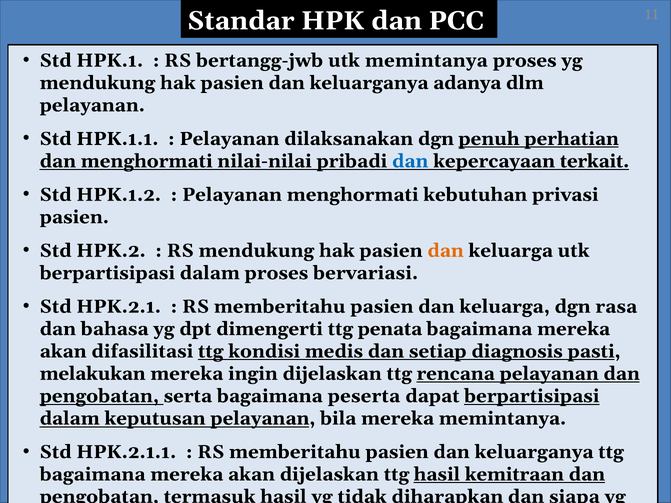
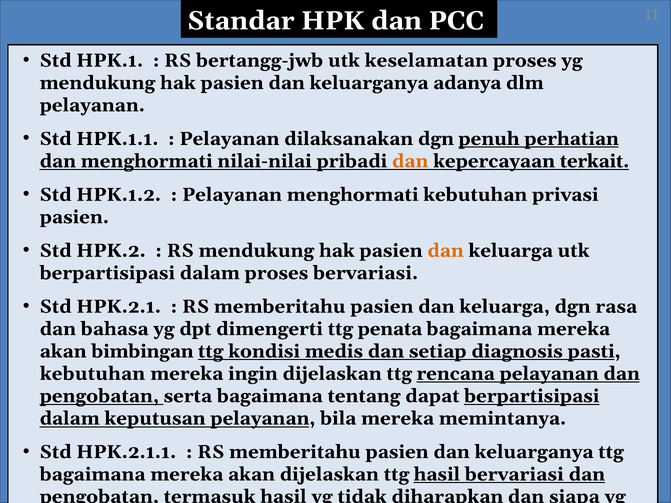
utk memintanya: memintanya -> keselamatan (426, 61)
dan colour: blue -> orange (410, 161)
difasilitasi: difasilitasi -> bimbingan (142, 351)
melakukan: melakukan -> kebutuhan (92, 374)
peserta: peserta -> tentang (364, 396)
hasil kemitraan: kemitraan -> bervariasi (514, 475)
